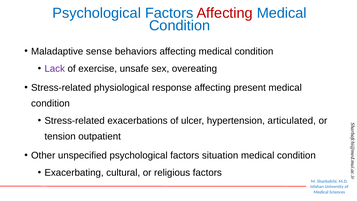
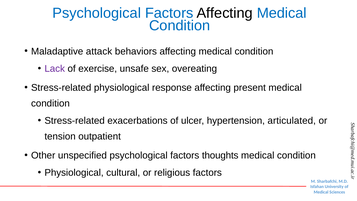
Affecting colour: red -> black (225, 13)
sense: sense -> attack (99, 51)
situation: situation -> thoughts (220, 155)
Exacerbating: Exacerbating -> Physiological (74, 173)
